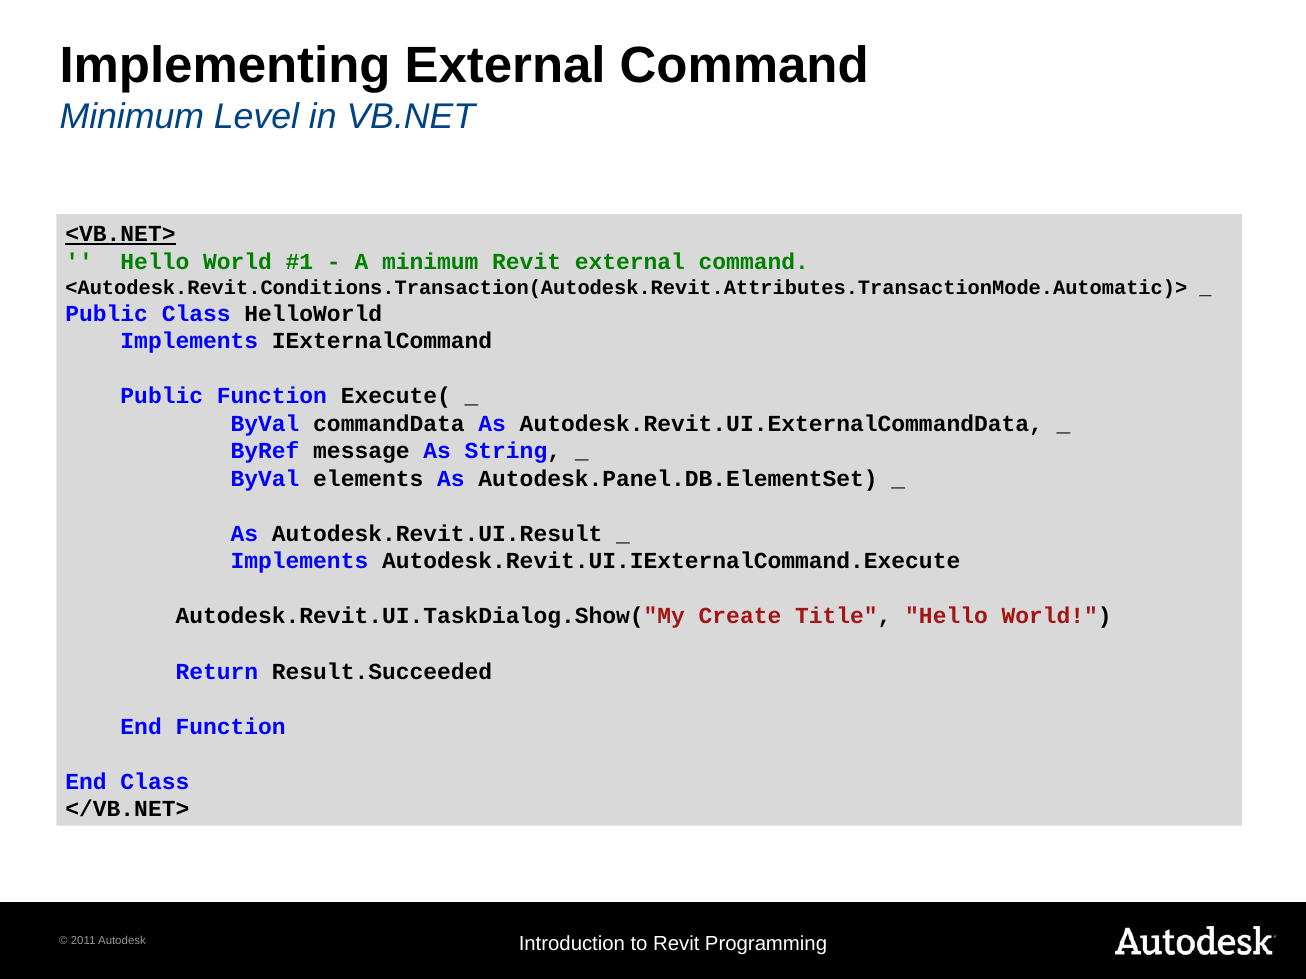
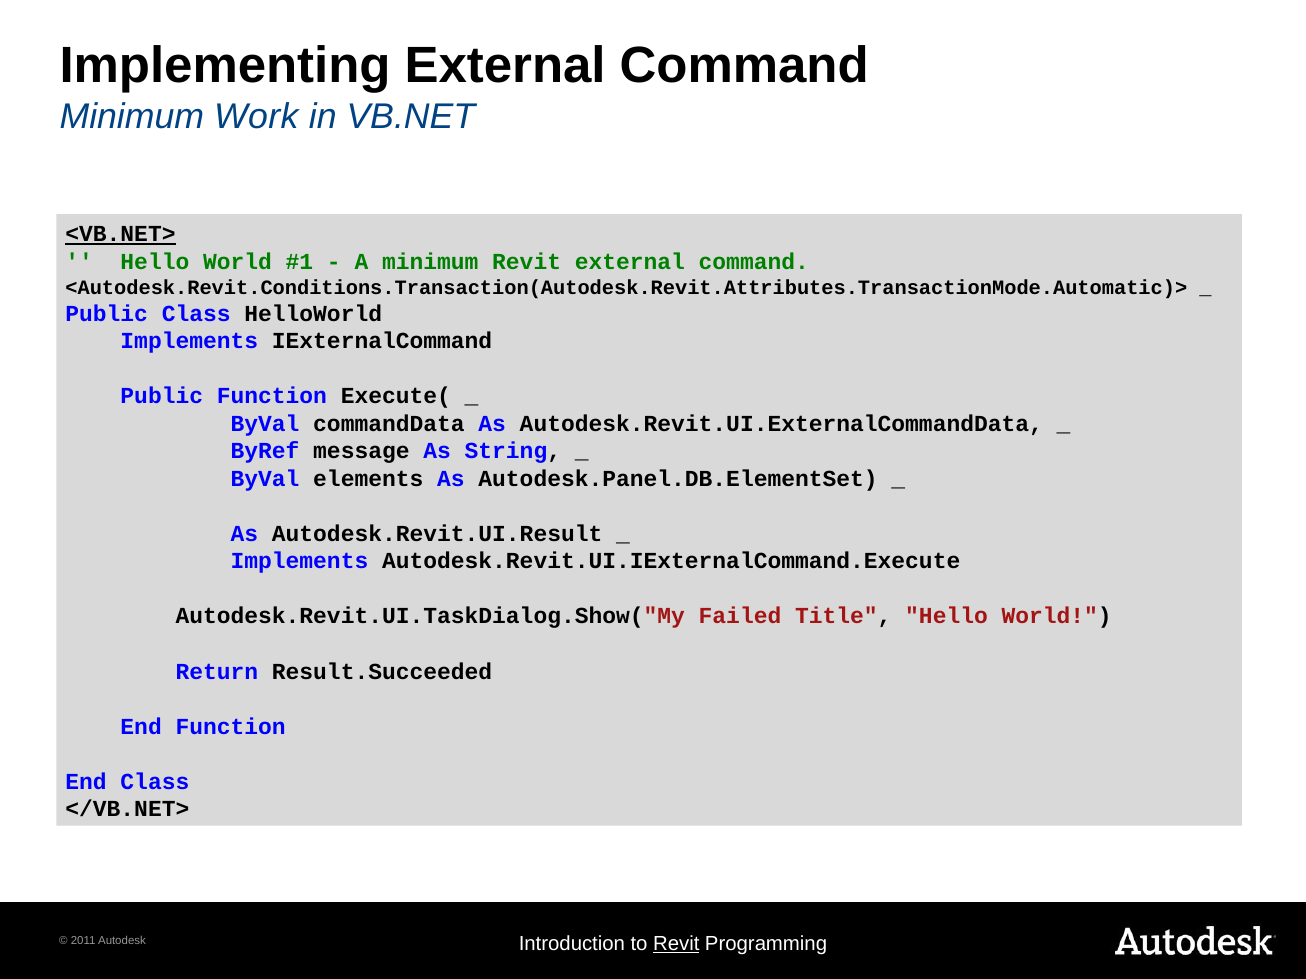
Level: Level -> Work (256, 116)
Create: Create -> Failed (740, 617)
Revit underline: none -> present (676, 944)
